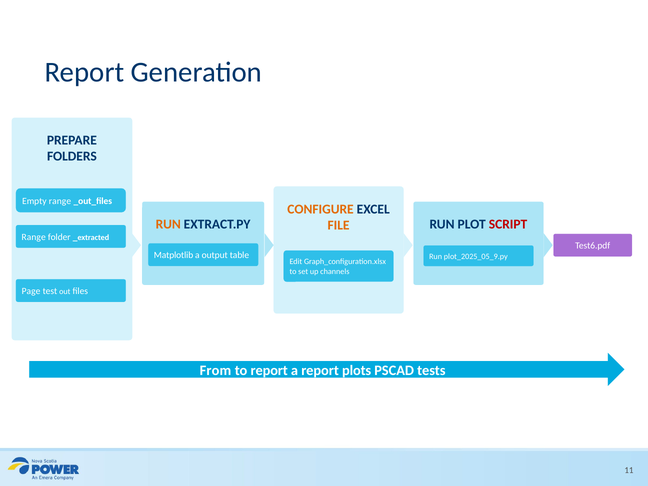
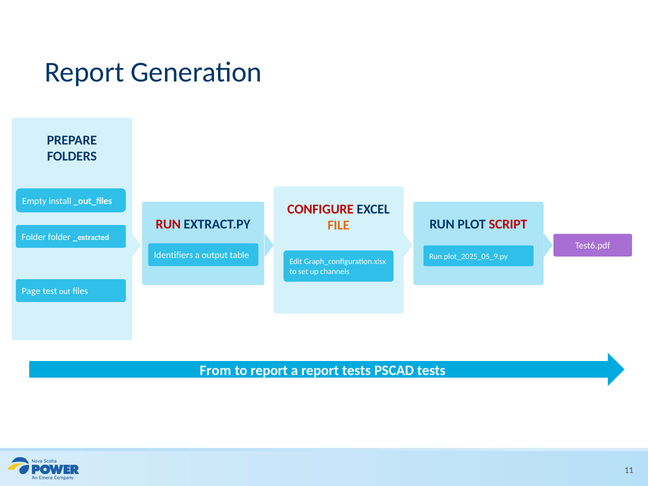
Empty range: range -> install (60, 201)
CONFIGURE colour: orange -> red (321, 209)
RUN colour: orange -> red (168, 224)
Range: Range -> Folder (34, 237)
Matplotlib: Matplotlib -> Identifiers (173, 255)
report plots: plots -> tests (357, 370)
